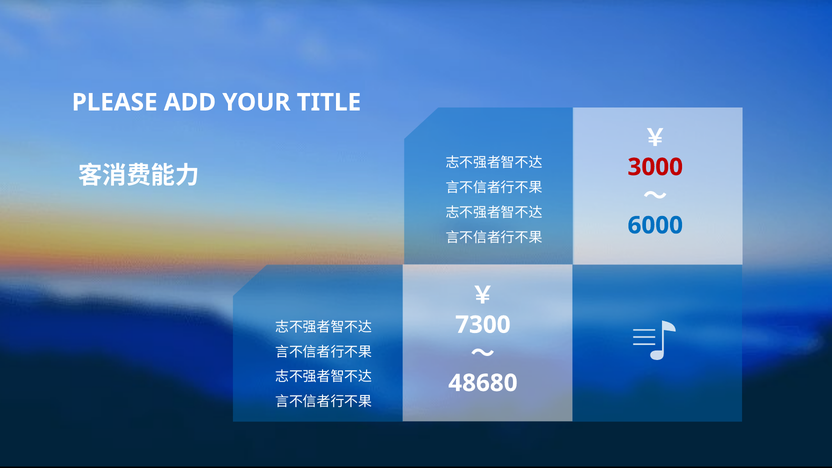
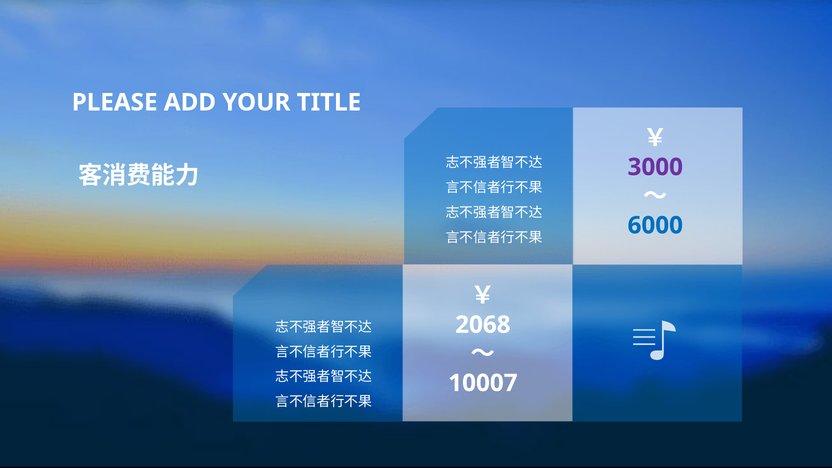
3000 colour: red -> purple (655, 167)
7300: 7300 -> 2068 (483, 325)
48680: 48680 -> 10007 (483, 383)
